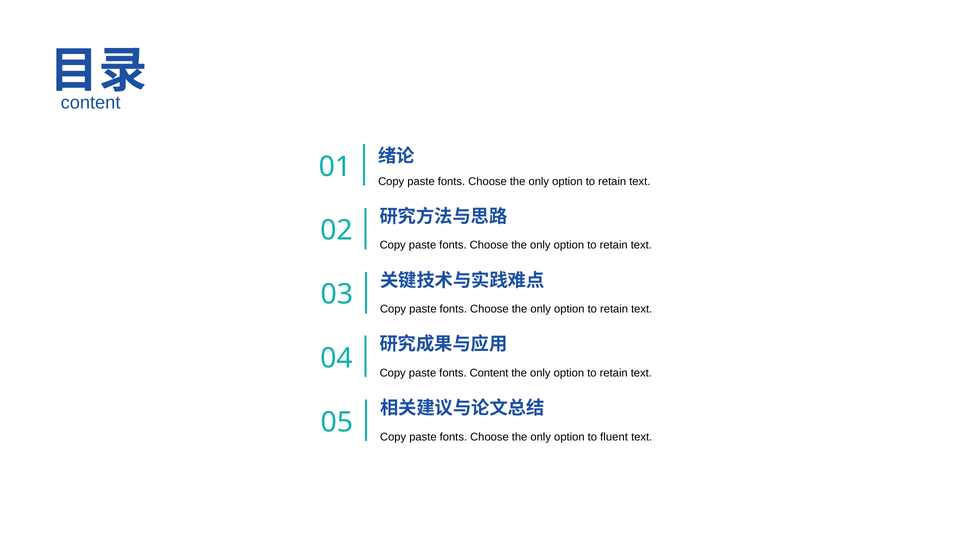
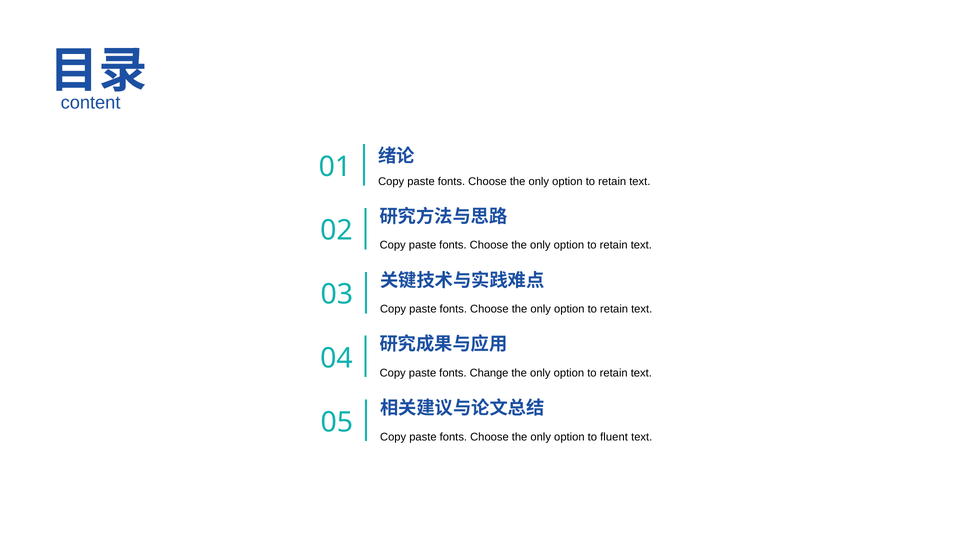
fonts Content: Content -> Change (489, 373)
